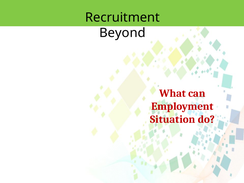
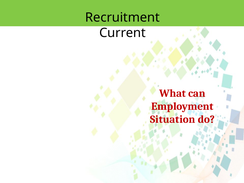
Beyond: Beyond -> Current (122, 33)
